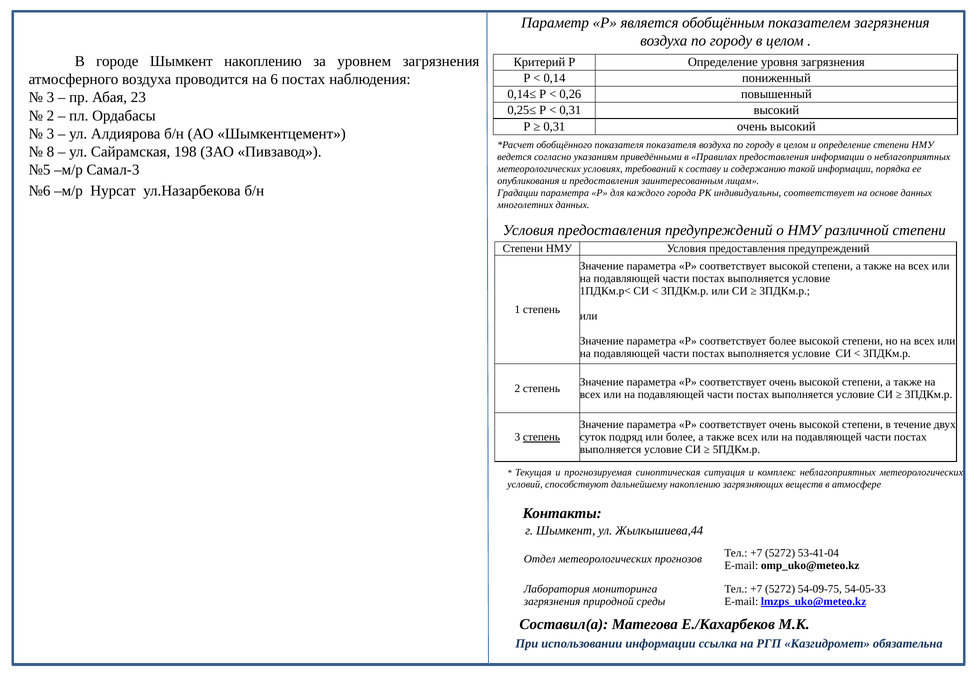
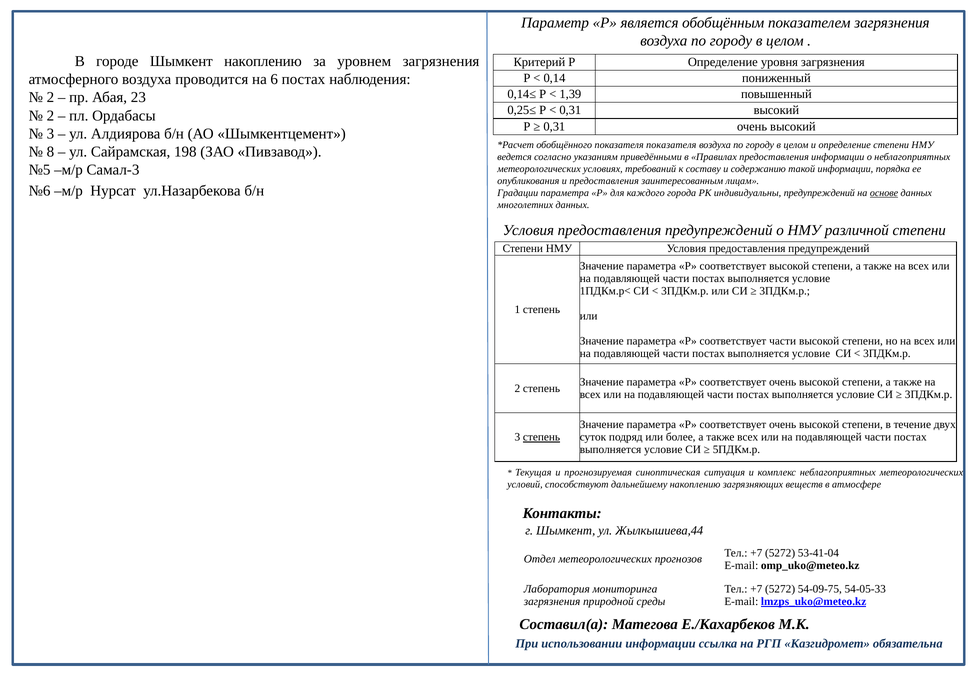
0,26: 0,26 -> 1,39 (570, 94)
3: 3 -> 2 (50, 98)
индивидуальны соответствует: соответствует -> предупреждений (819, 193)
основе underline: none -> present (884, 193)
соответствует более: более -> части (783, 341)
